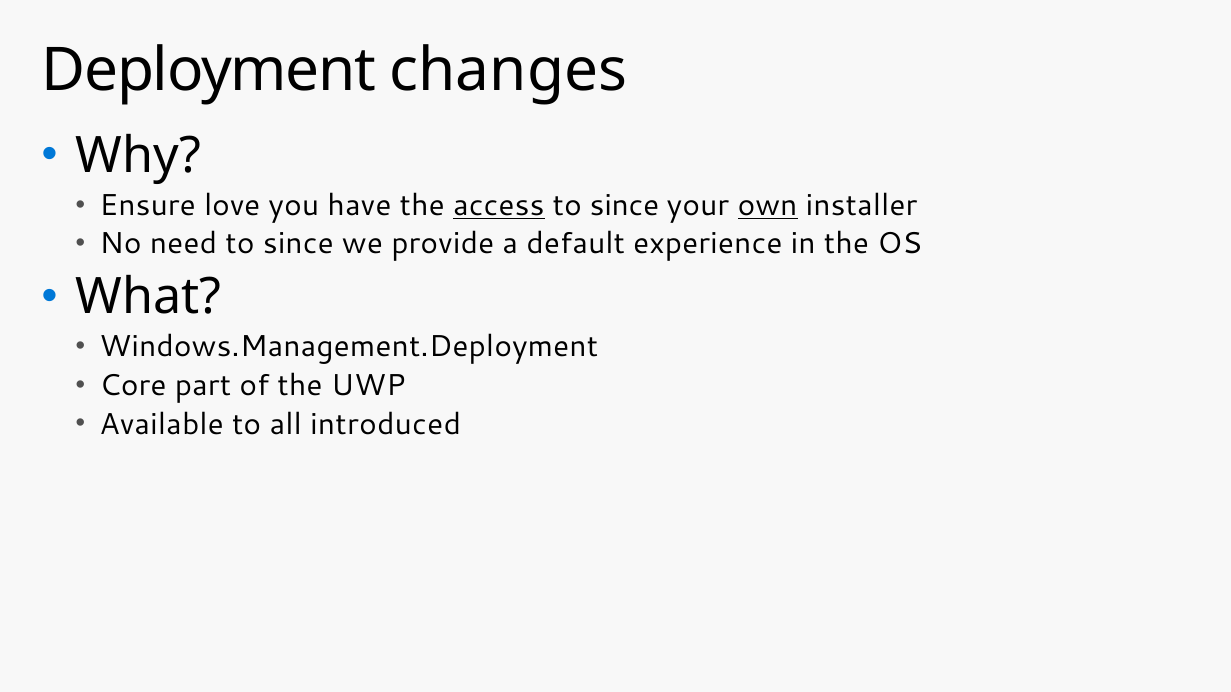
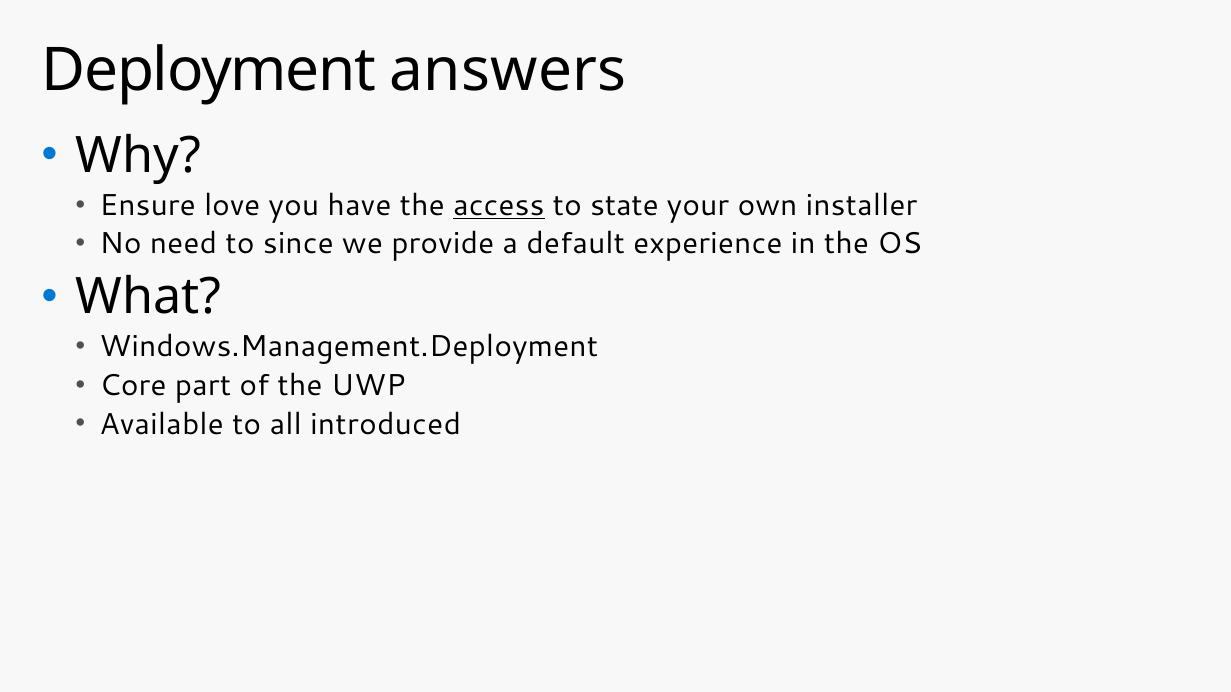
changes: changes -> answers (508, 70)
since: since -> state (625, 206)
own underline: present -> none (768, 206)
